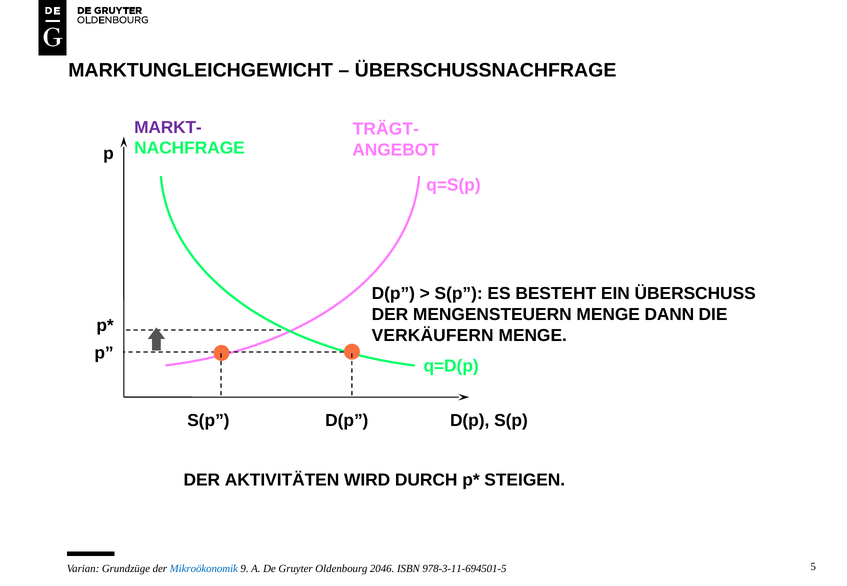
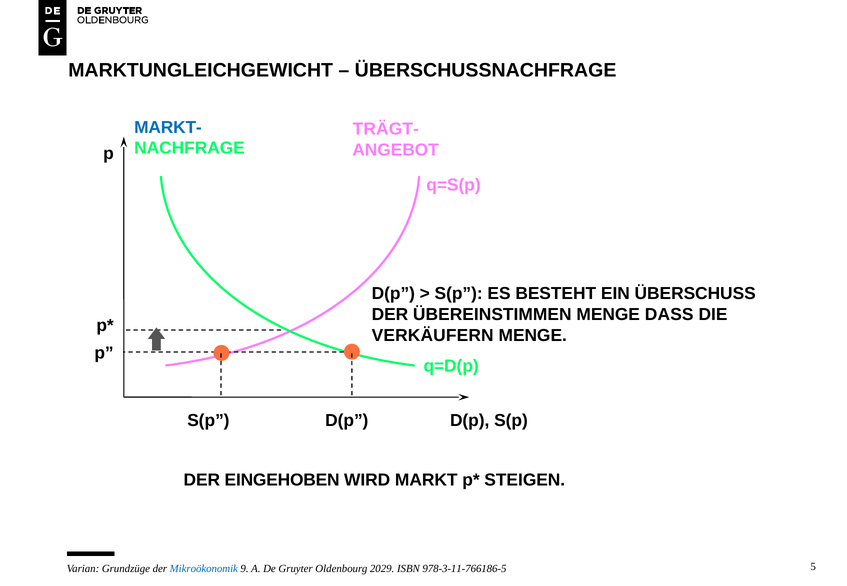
MARKT- colour: purple -> blue (168, 128)
MENGENSTEUERN: MENGENSTEUERN -> ÜBEREINSTIMMEN (492, 315)
DANN: DANN -> DASS (669, 315)
AKTIVITÄTEN: AKTIVITÄTEN -> EINGEHOBEN (282, 480)
DURCH: DURCH -> MARKT (426, 480)
2046: 2046 -> 2029 (382, 569)
978-3-11-694501-5: 978-3-11-694501-5 -> 978-3-11-766186-5 (464, 569)
